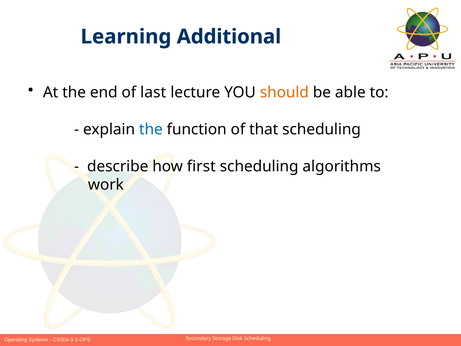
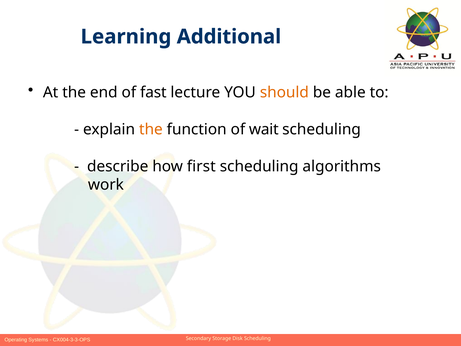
last: last -> fast (153, 92)
the colour: blue -> orange (151, 129)
that: that -> wait (264, 129)
